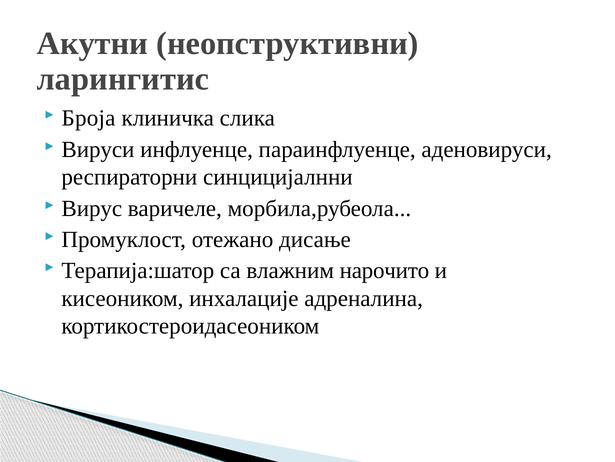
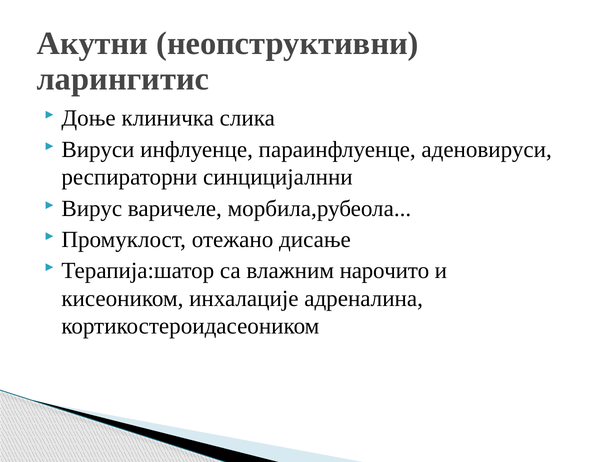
Броја: Броја -> Доње (89, 118)
